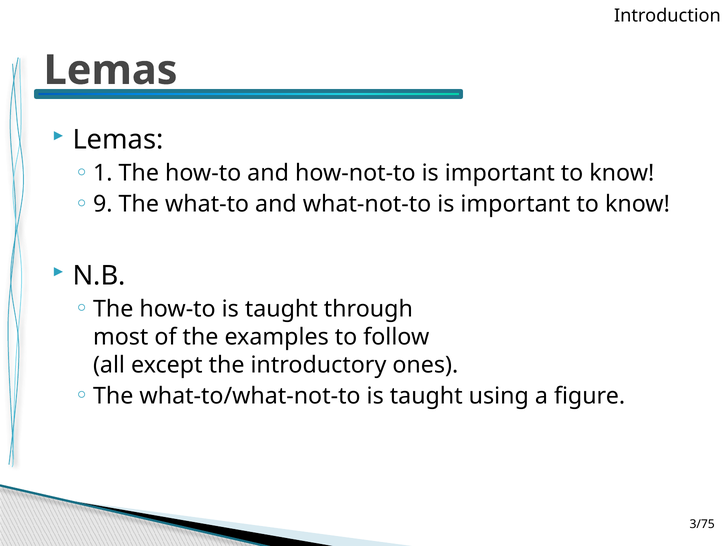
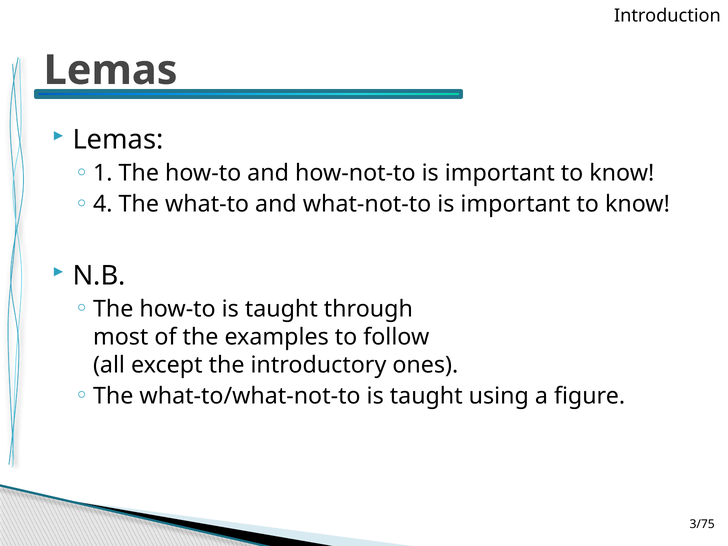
9: 9 -> 4 (103, 204)
